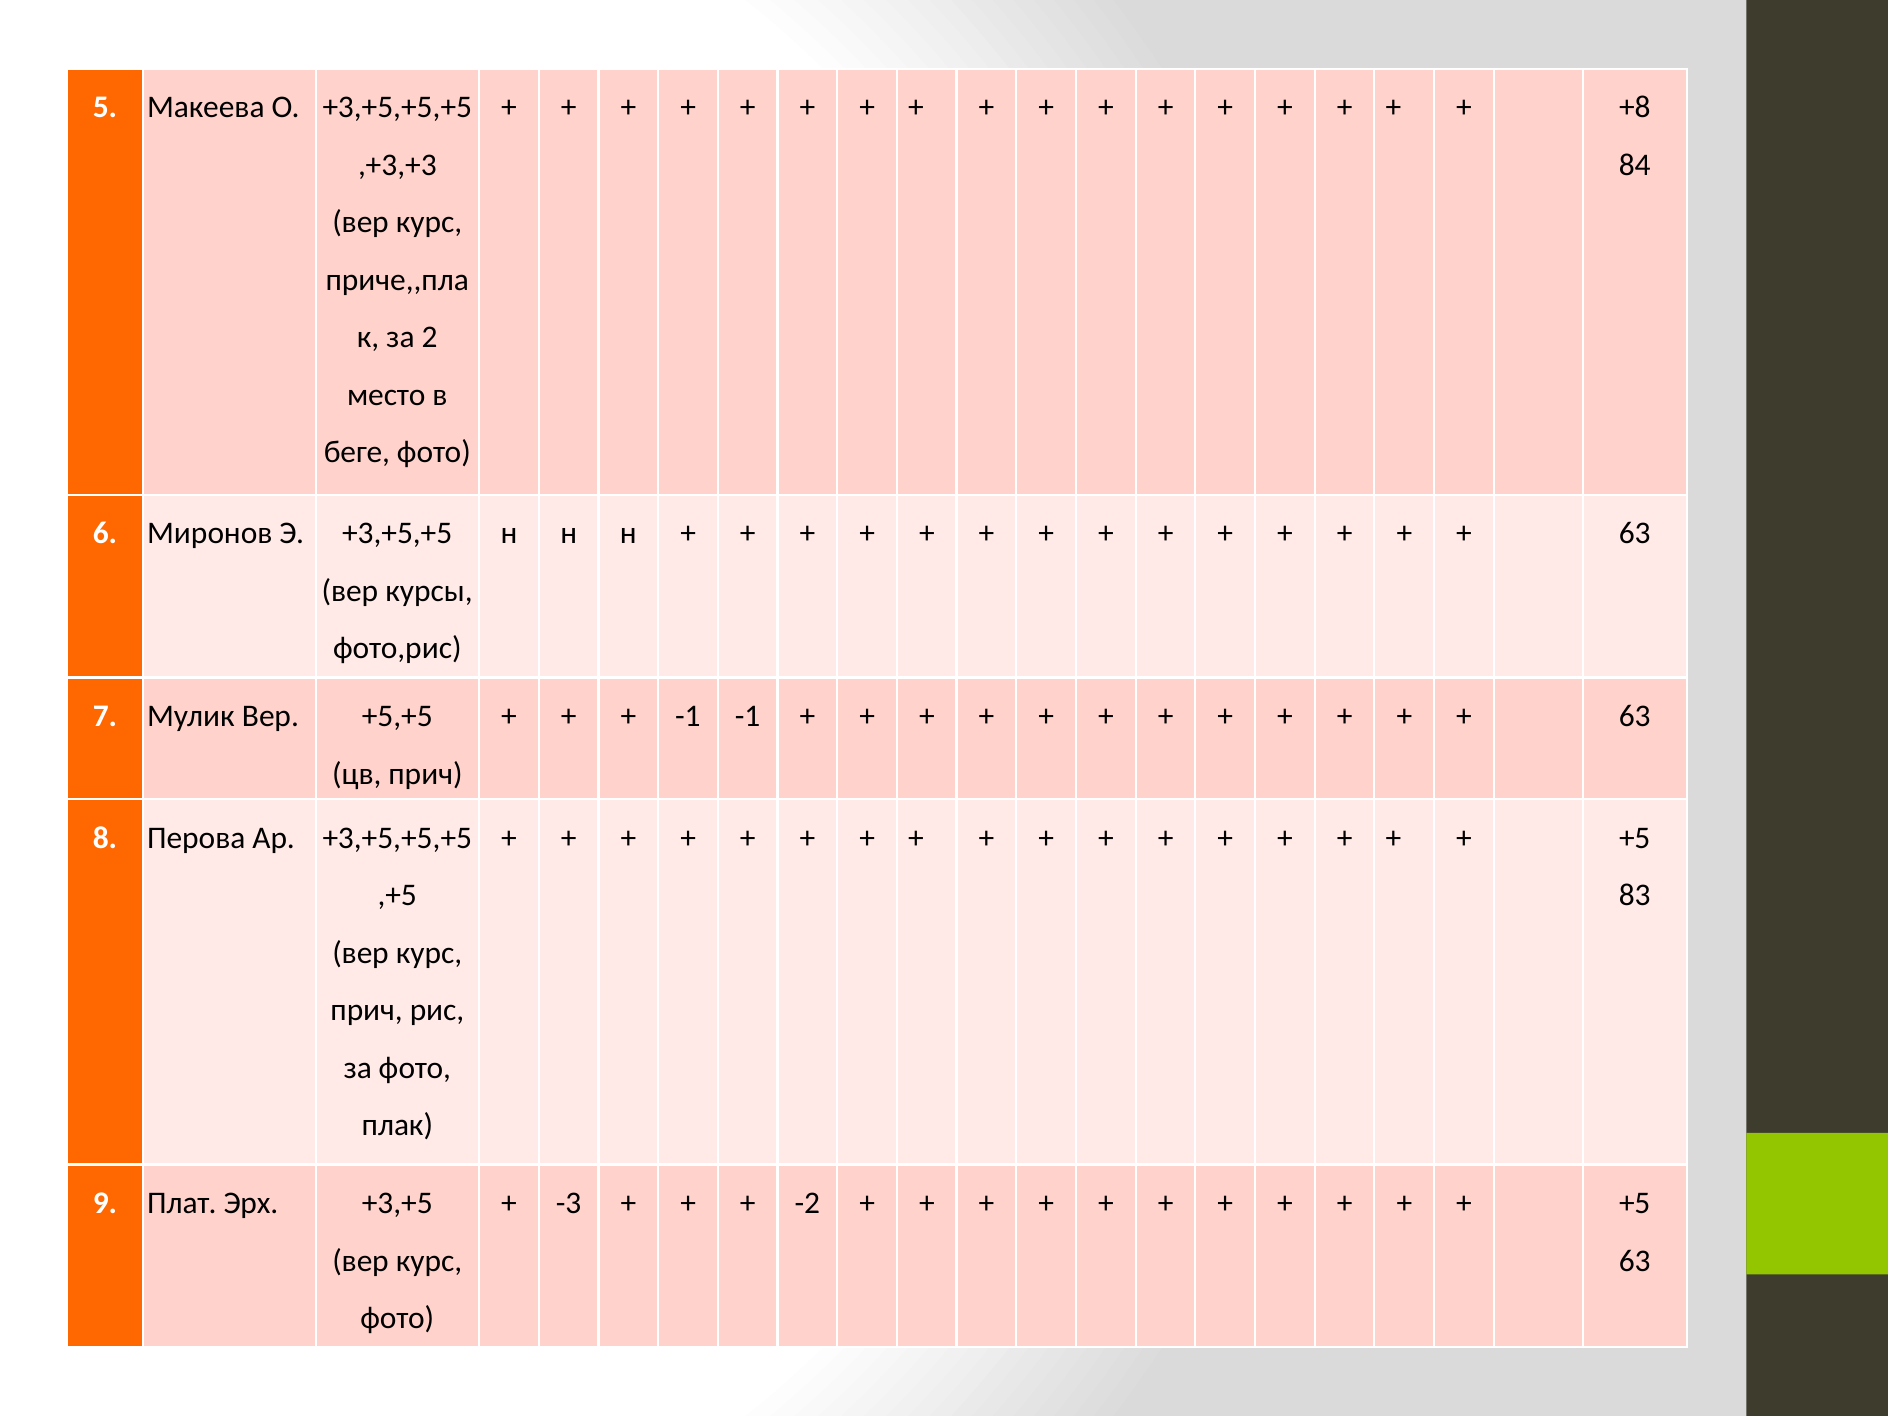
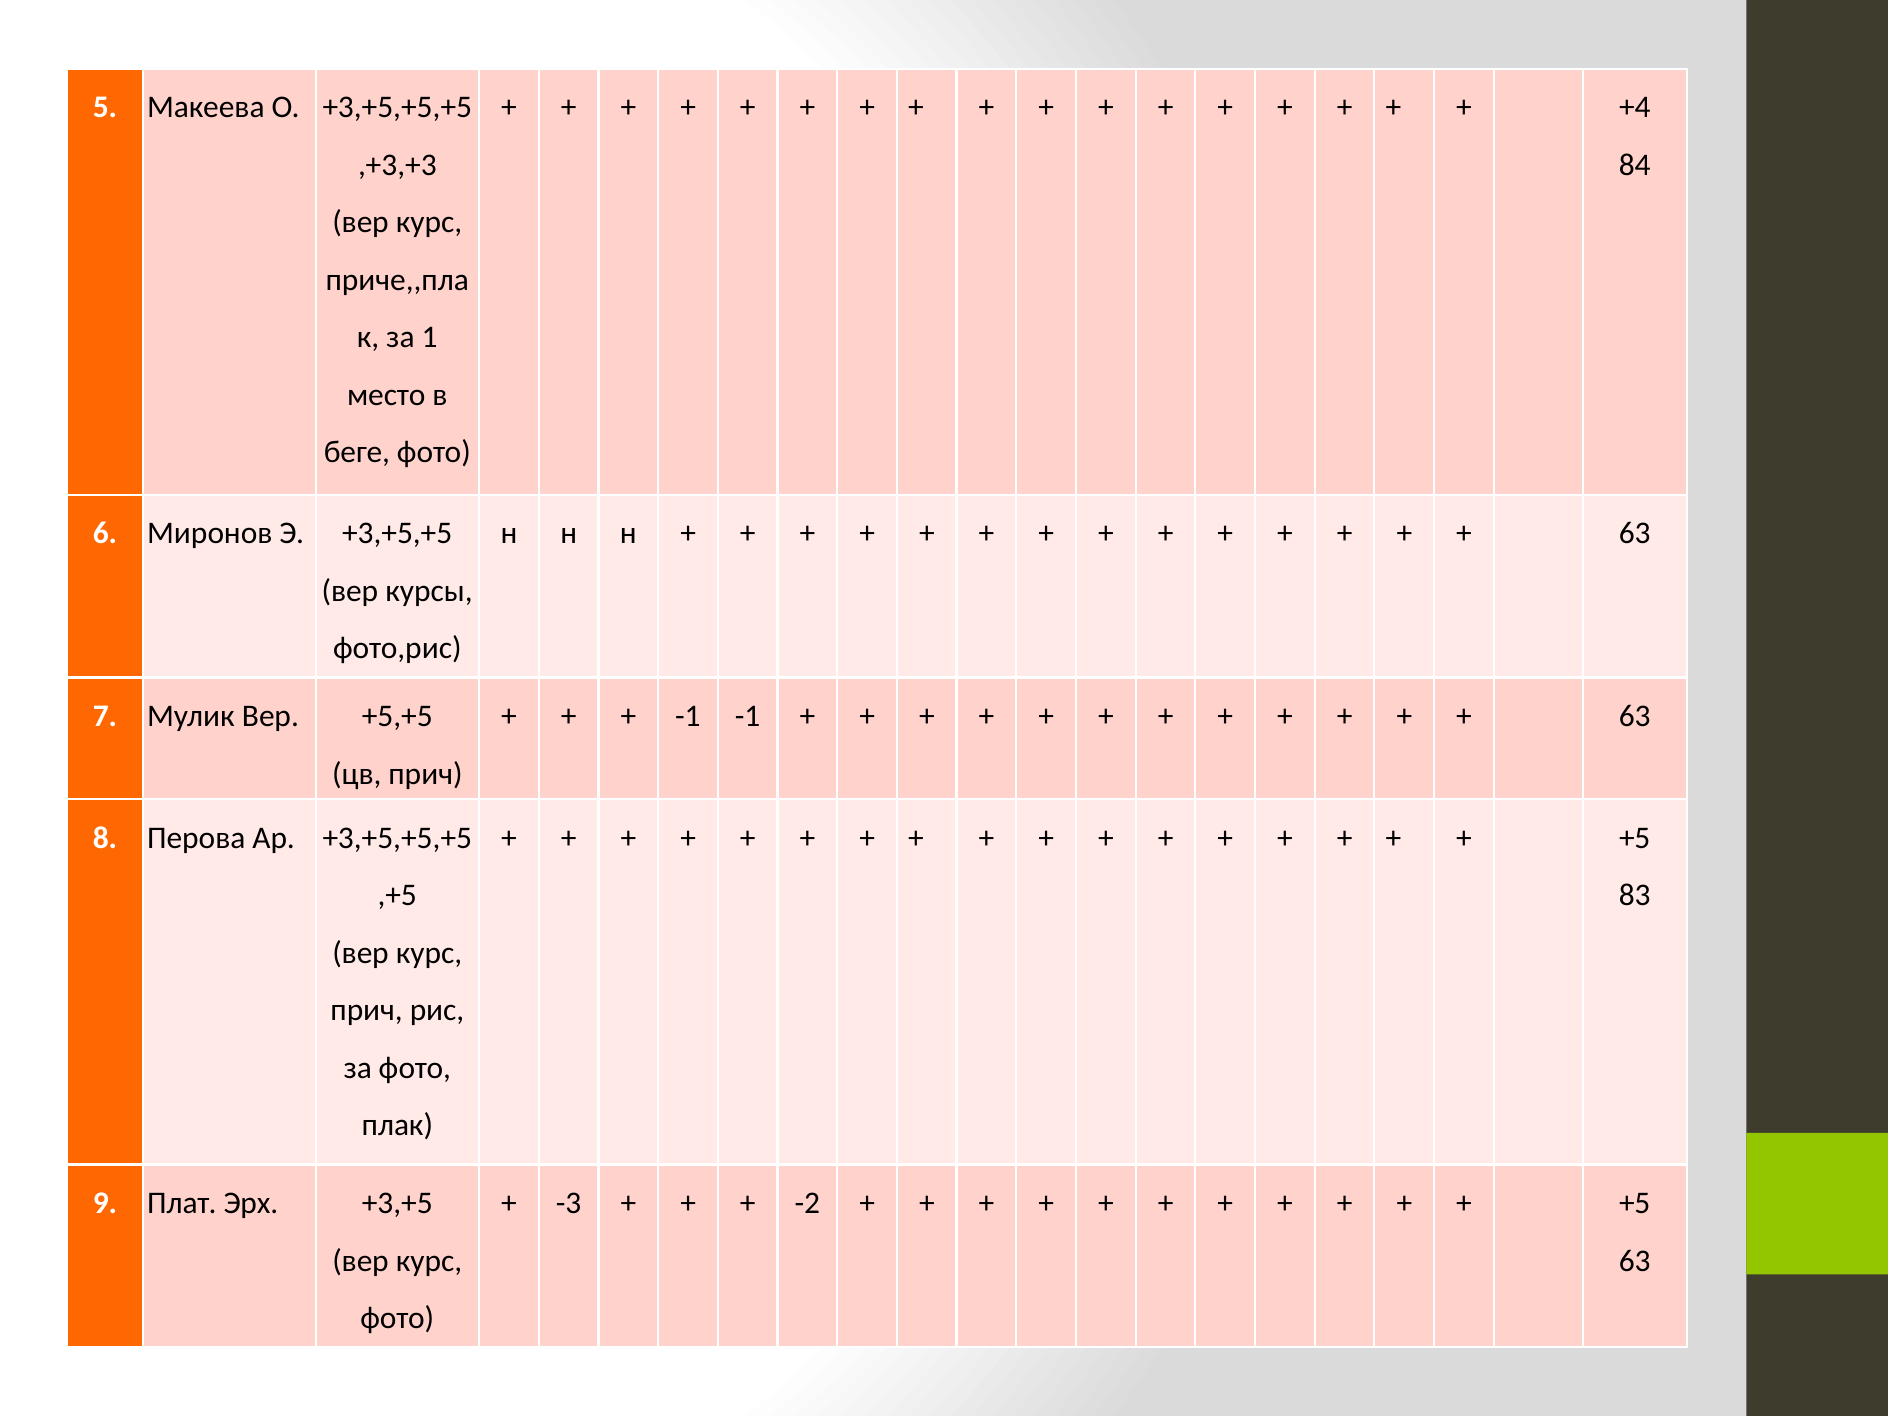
+8: +8 -> +4 (1635, 107)
2: 2 -> 1 (430, 337)
